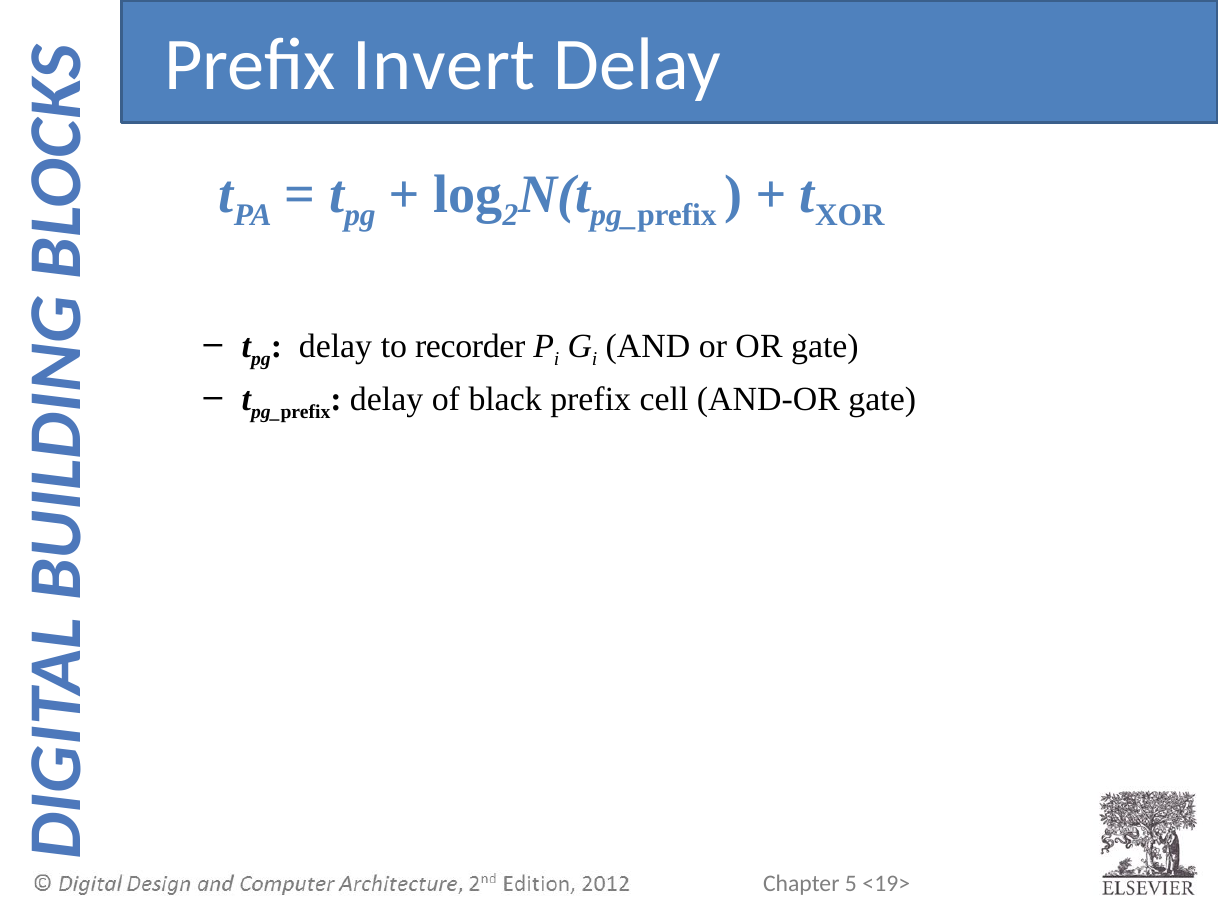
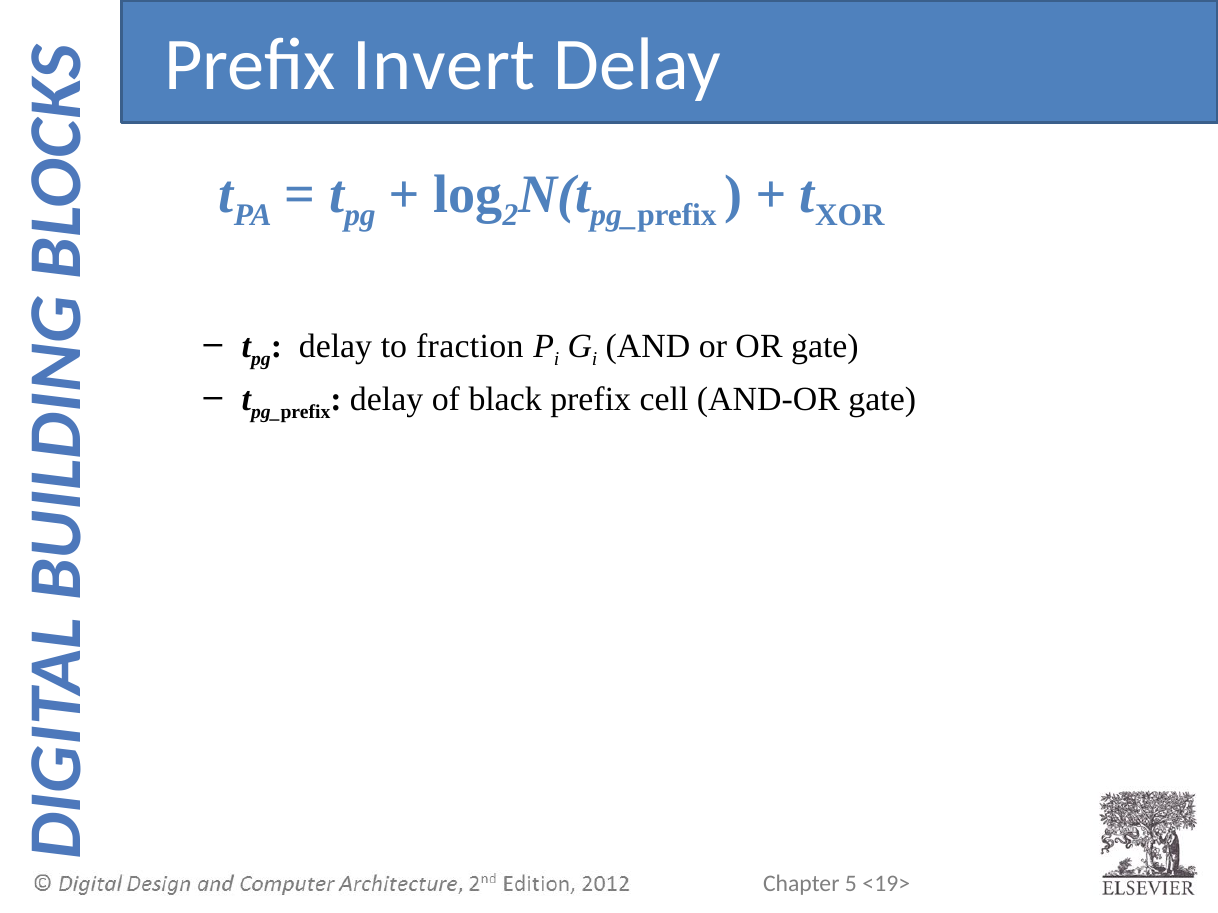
recorder: recorder -> fraction (470, 346)
